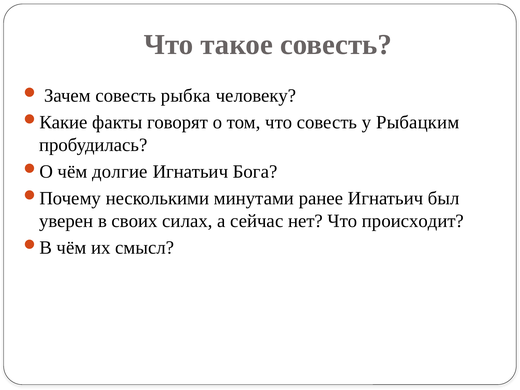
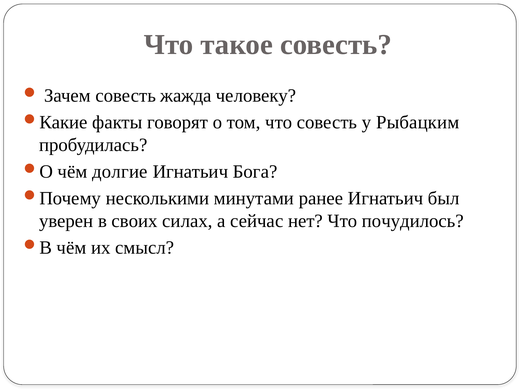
рыбка: рыбка -> жажда (186, 96)
происходит: происходит -> почудилось (413, 221)
